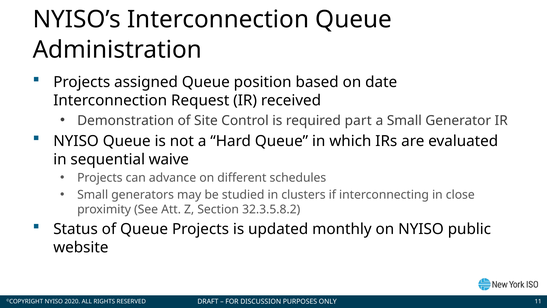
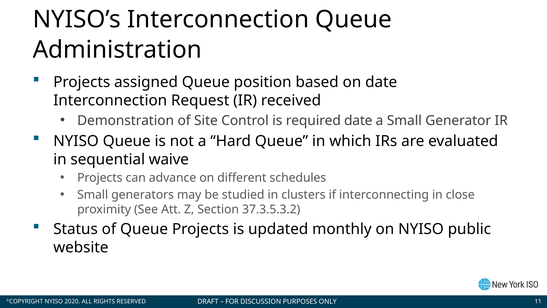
required part: part -> date (358, 120)
32.3.5.8.2: 32.3.5.8.2 -> 37.3.5.3.2 (271, 209)
